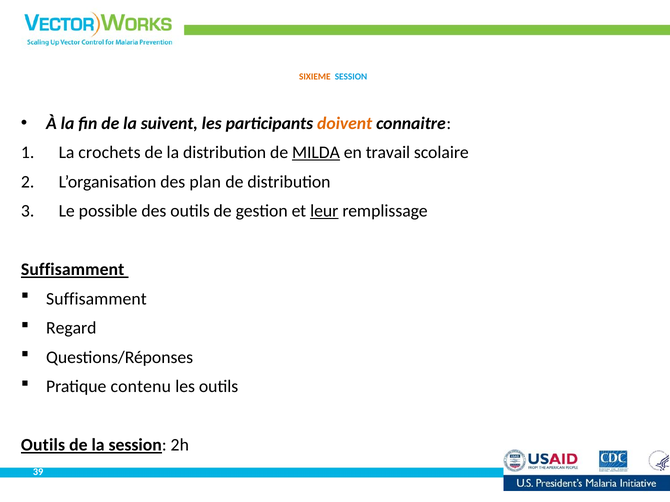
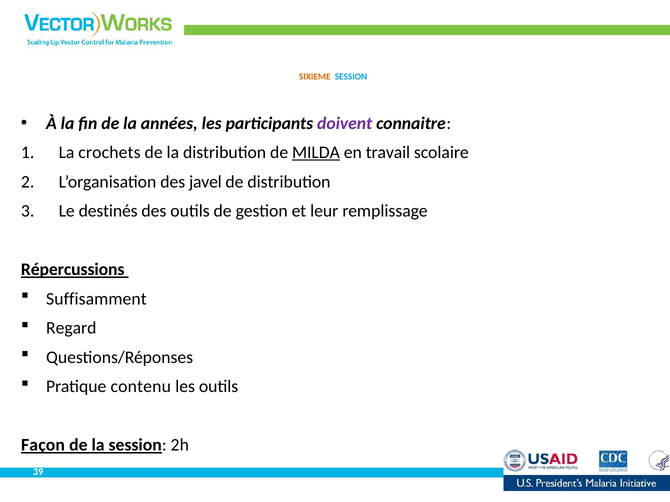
suivent: suivent -> années (169, 123)
doivent colour: orange -> purple (345, 123)
plan: plan -> javel (205, 182)
possible: possible -> destinés (108, 211)
leur underline: present -> none (324, 211)
Suffisamment: Suffisamment -> Répercussions (73, 270)
Outils: Outils -> Façon (43, 446)
